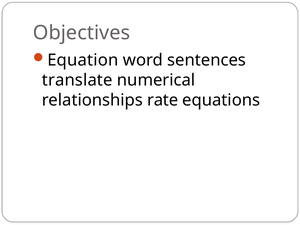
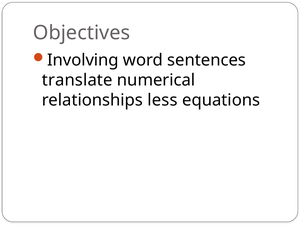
Equation: Equation -> Involving (83, 60)
rate: rate -> less (162, 100)
